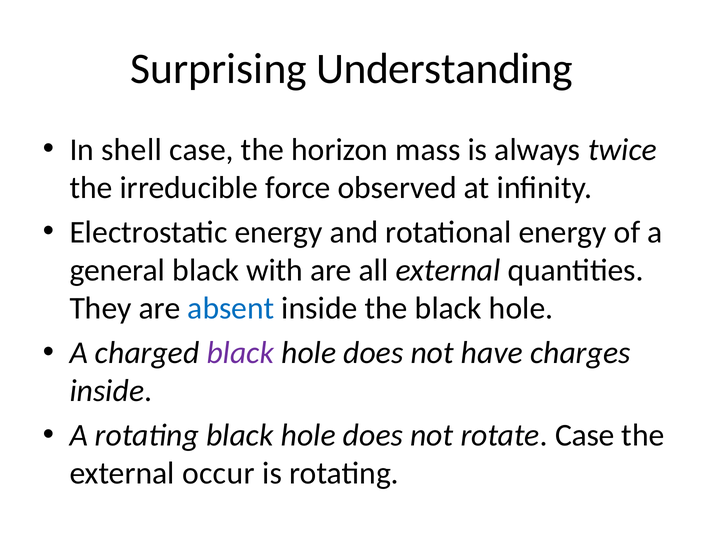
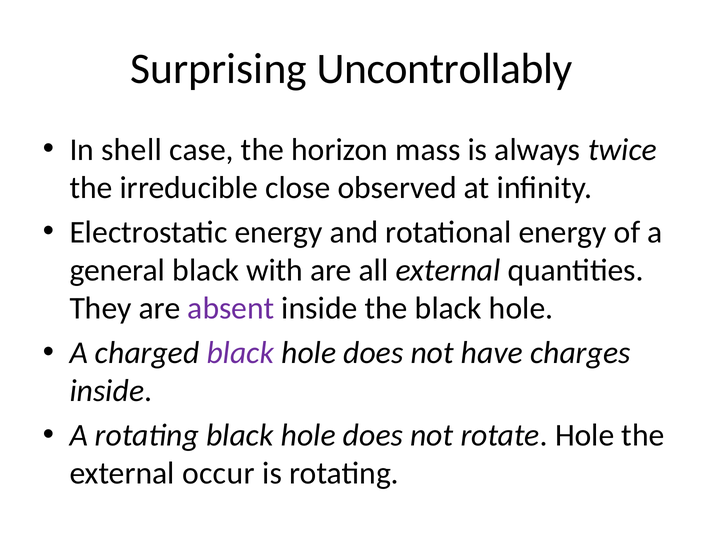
Understanding: Understanding -> Uncontrollably (445, 69)
force: force -> close (298, 188)
absent colour: blue -> purple (231, 308)
rotate Case: Case -> Hole (585, 435)
